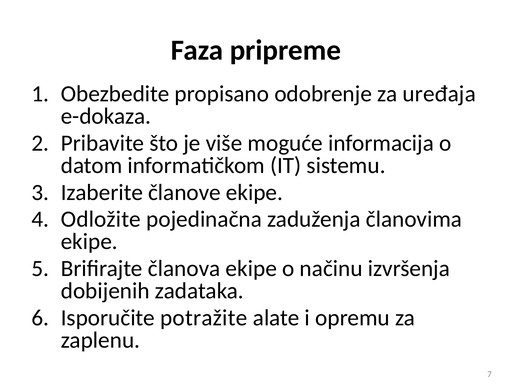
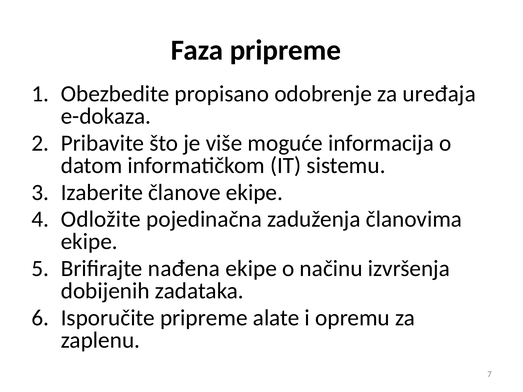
članova: članova -> nađena (184, 269)
Isporučite potražite: potražite -> pripreme (204, 318)
